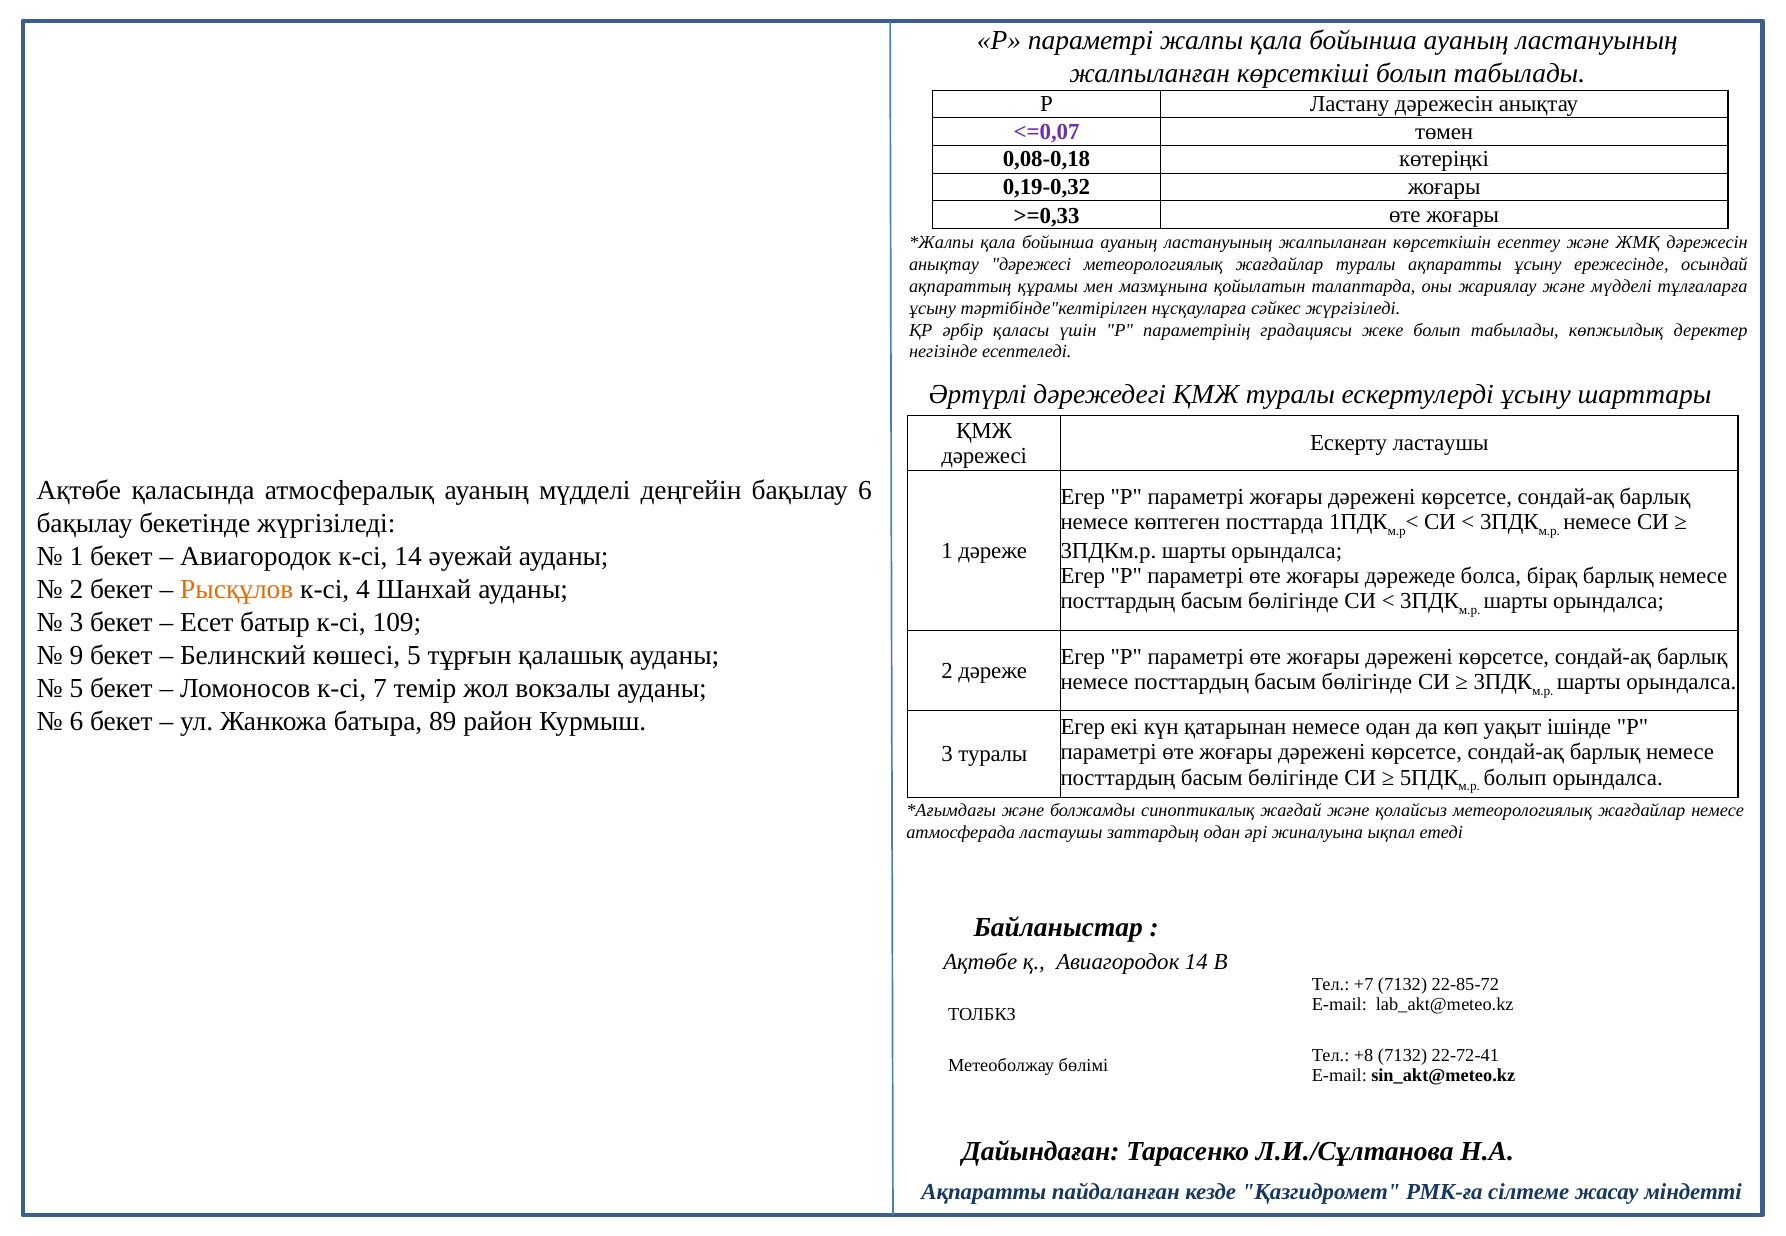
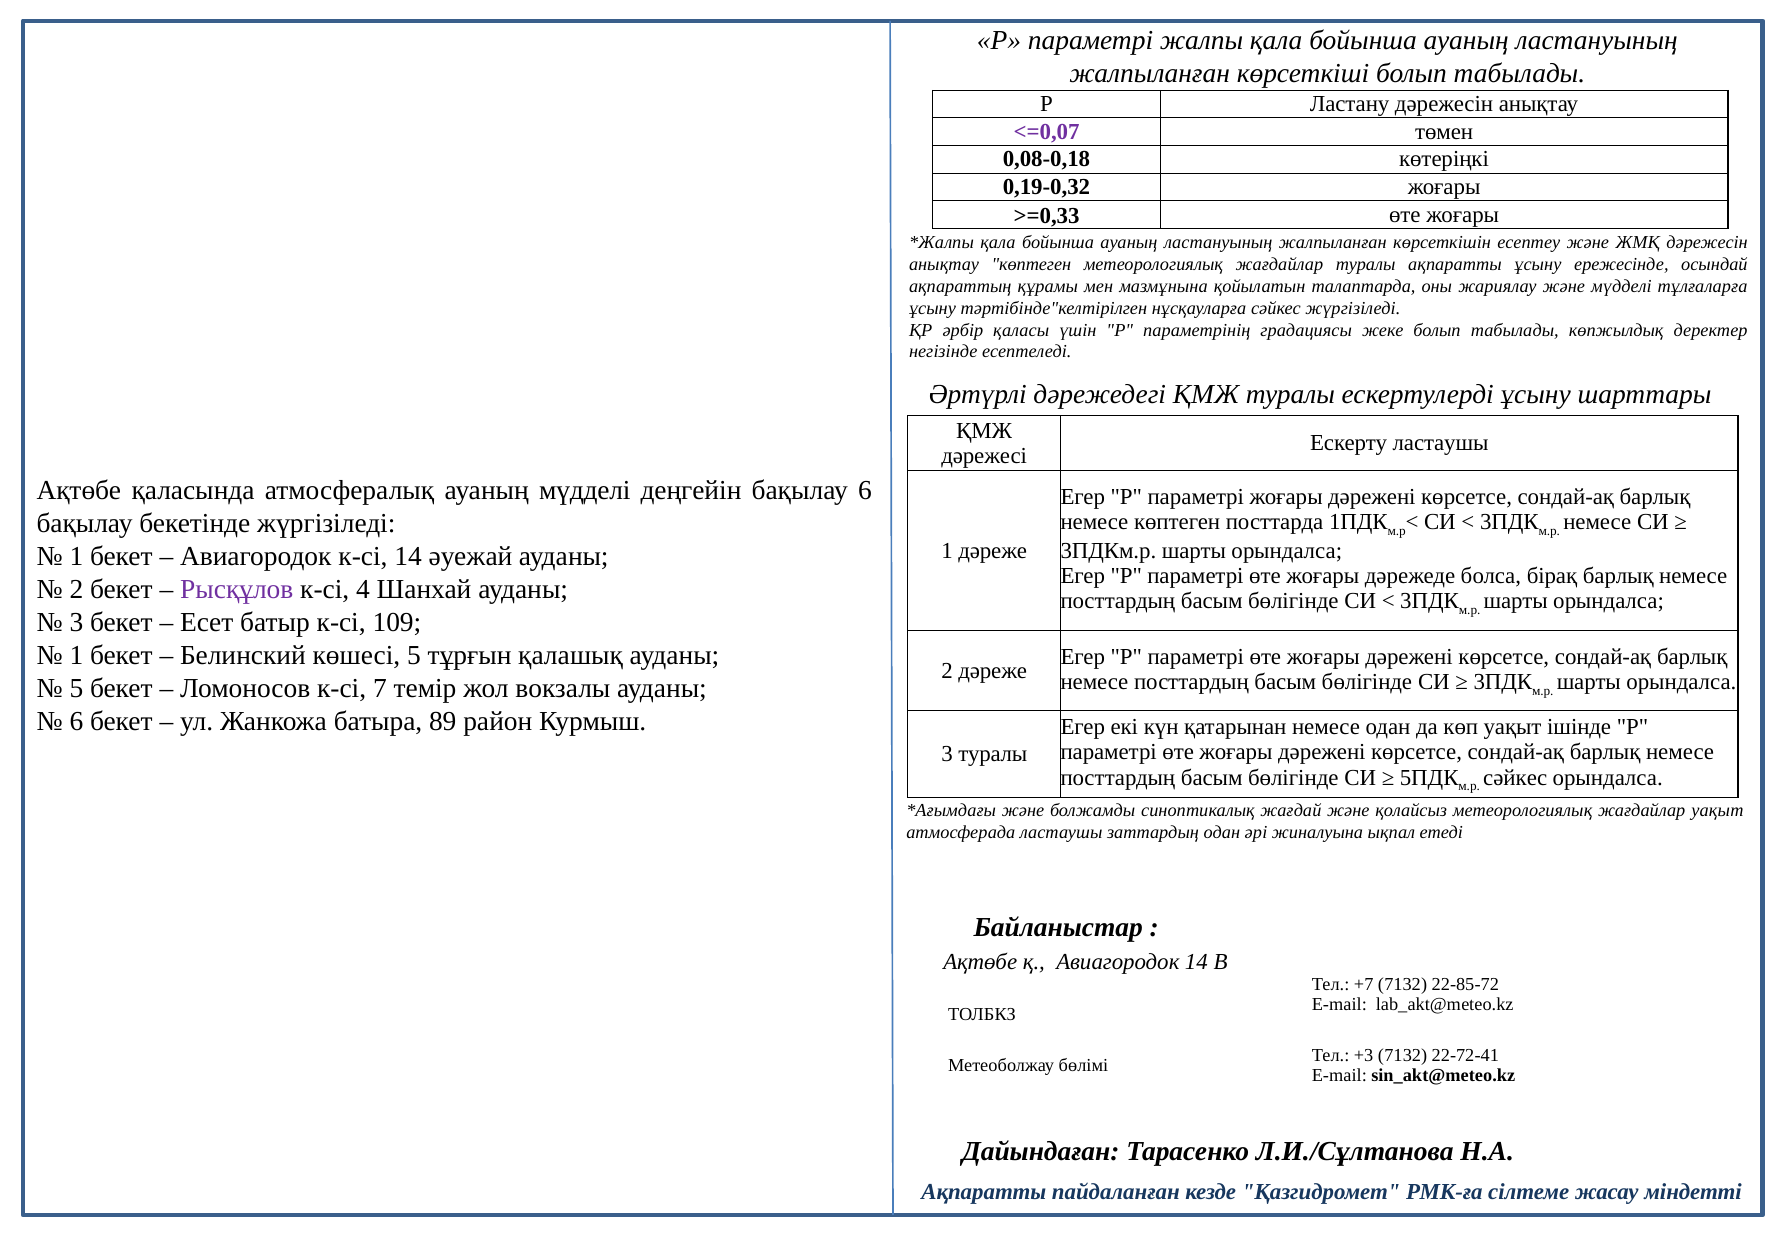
анықтау дәрежесі: дәрежесі -> көптеген (1031, 264)
Рысқұлов colour: orange -> purple (237, 590)
9: 9 -> 1 (76, 656)
болып: болып -> сәйкес (1515, 778)
жағдайлар немесе: немесе -> уақыт (1717, 811)
+8: +8 -> +3 (1364, 1056)
